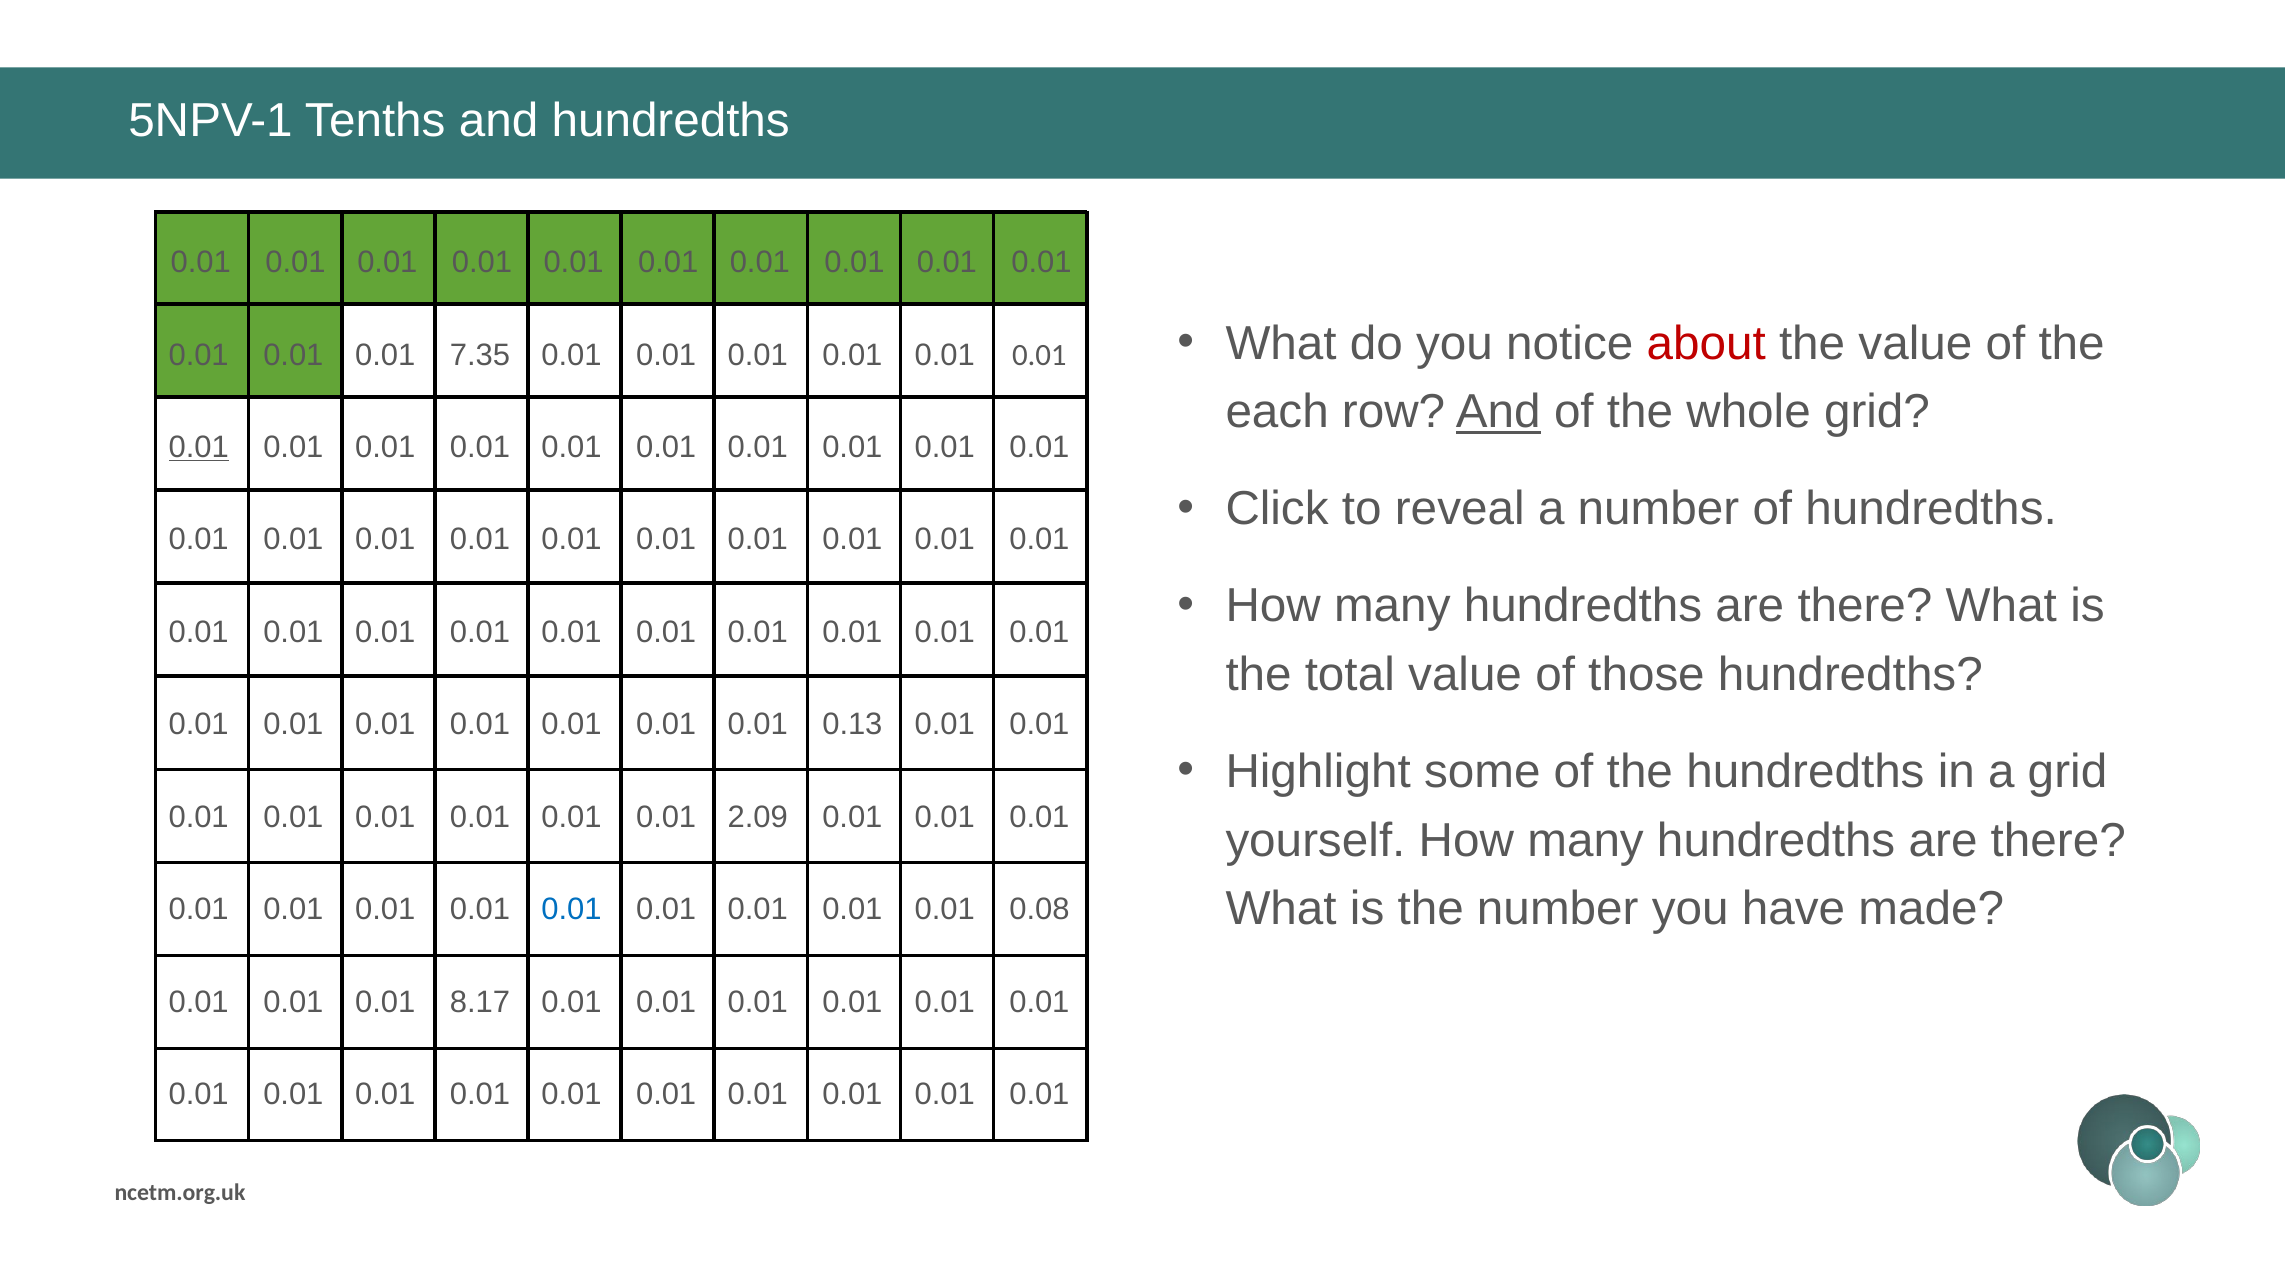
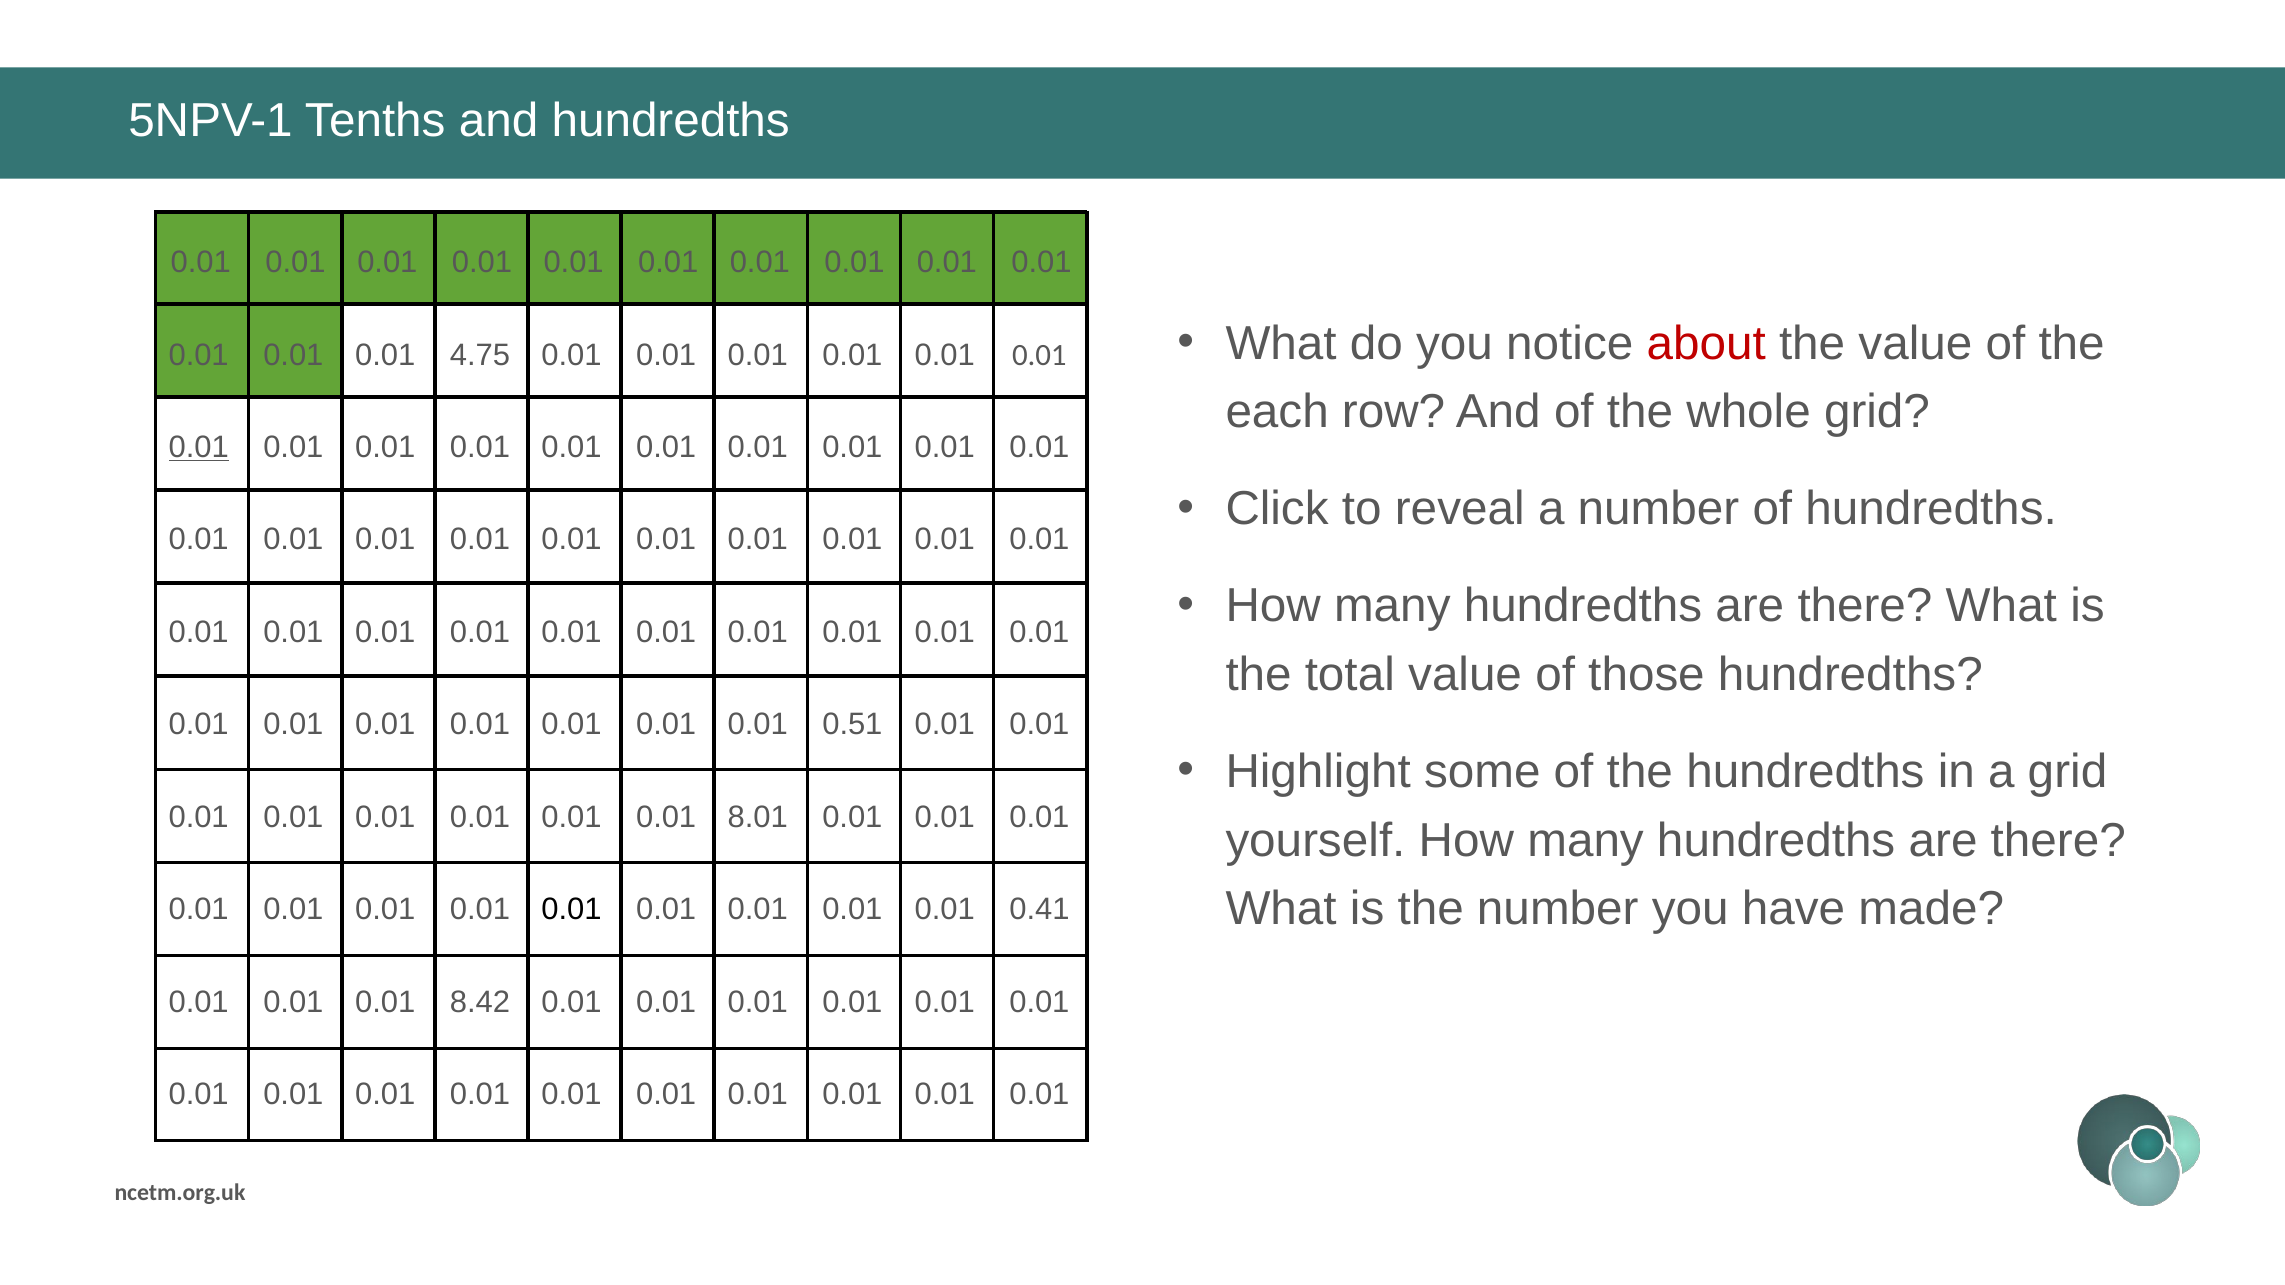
7.35: 7.35 -> 4.75 (480, 355)
And underline: present -> none (1498, 412)
0.13: 0.13 -> 0.51 (852, 725)
2.09: 2.09 -> 8.01 (758, 817)
0.01 colour: blue -> black (572, 910)
0.08: 0.08 -> 0.41 (1039, 910)
8.17: 8.17 -> 8.42 (480, 1002)
